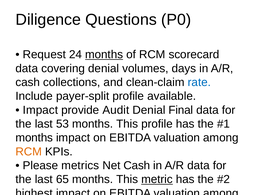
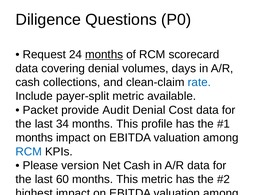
payer-split profile: profile -> metric (128, 96)
Impact: Impact -> Packet (40, 110)
Denial Final: Final -> Cost (181, 110)
53: 53 -> 34 (62, 124)
RCM colour: orange -> blue (29, 152)
metrics: metrics -> version (80, 165)
65: 65 -> 60 (62, 179)
metric underline: present -> none (157, 179)
